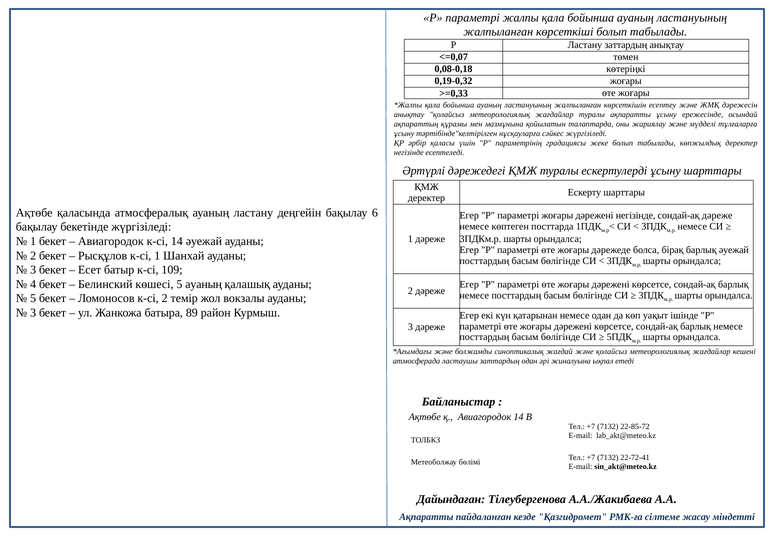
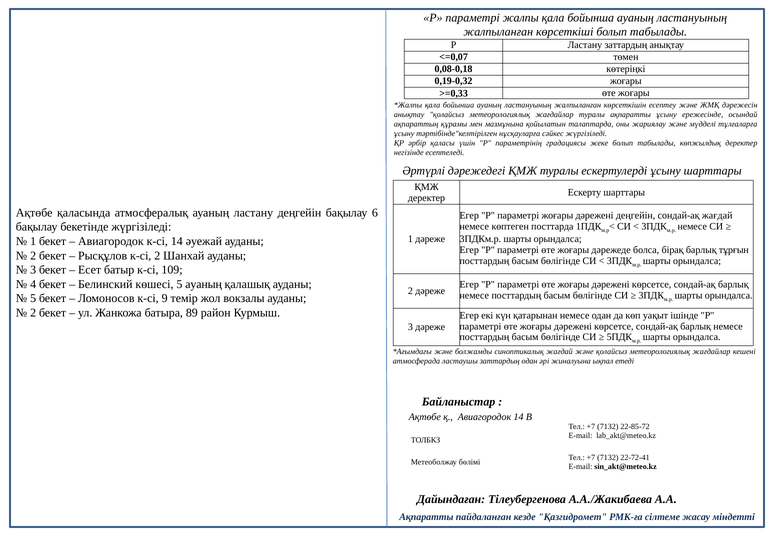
дәрежені негізінде: негізінде -> деңгейін (636, 215)
сондай-ақ дәреже: дәреже -> жағдай (717, 215)
барлық әуежай: әуежай -> тұрғын (734, 250)
к-сі 1: 1 -> 2 (157, 256)
к-сі 2: 2 -> 9 (165, 298)
3: 3 -> 2 (33, 313)
